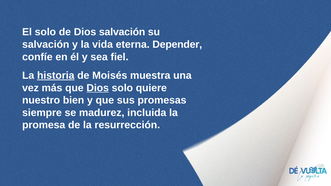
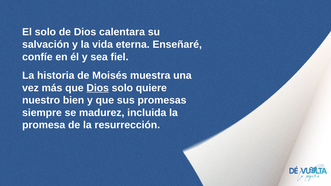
Dios salvación: salvación -> calentara (122, 32)
Depender: Depender -> Enseñaré (177, 45)
historia underline: present -> none (56, 76)
